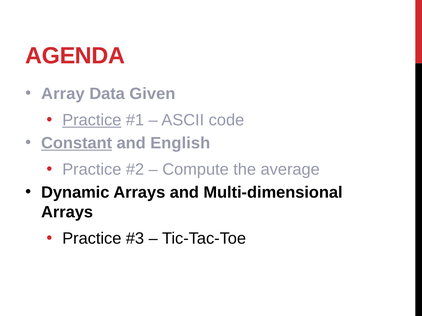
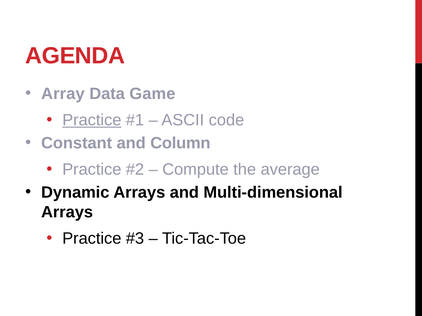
Given: Given -> Game (152, 94)
Constant underline: present -> none (77, 143)
English: English -> Column (180, 143)
